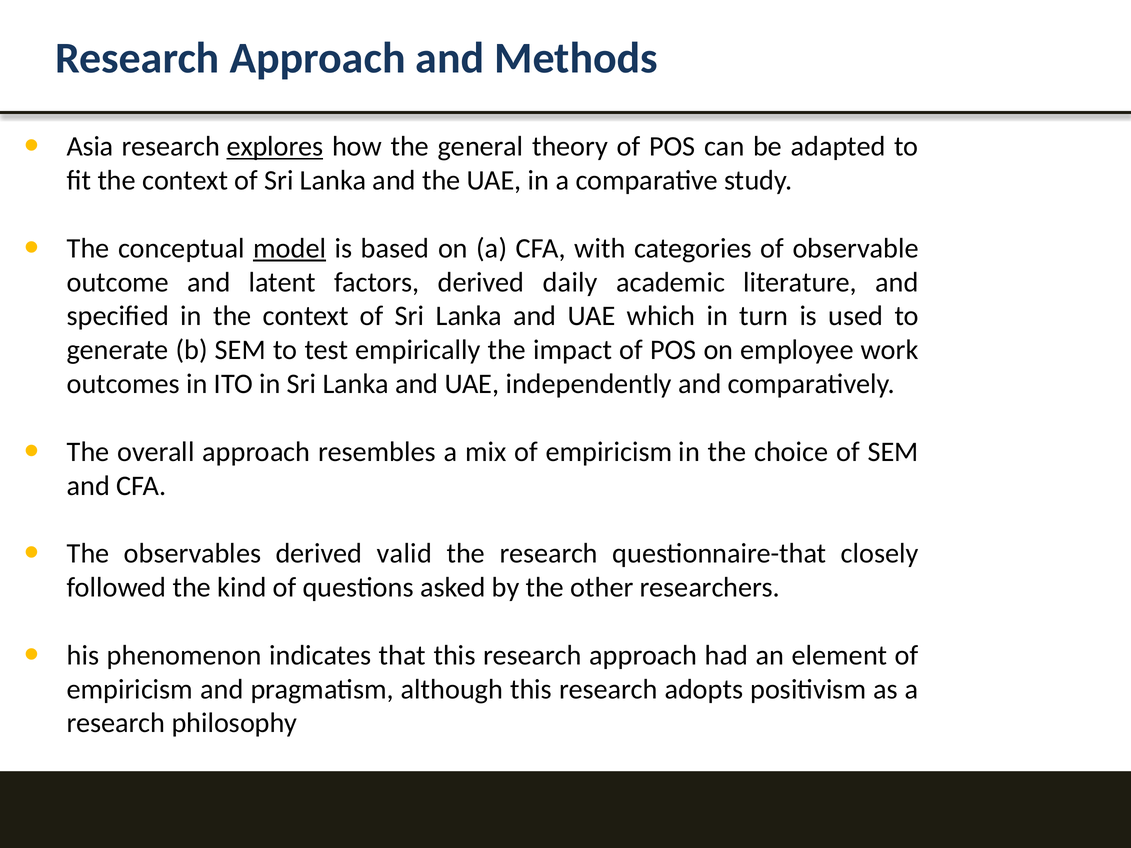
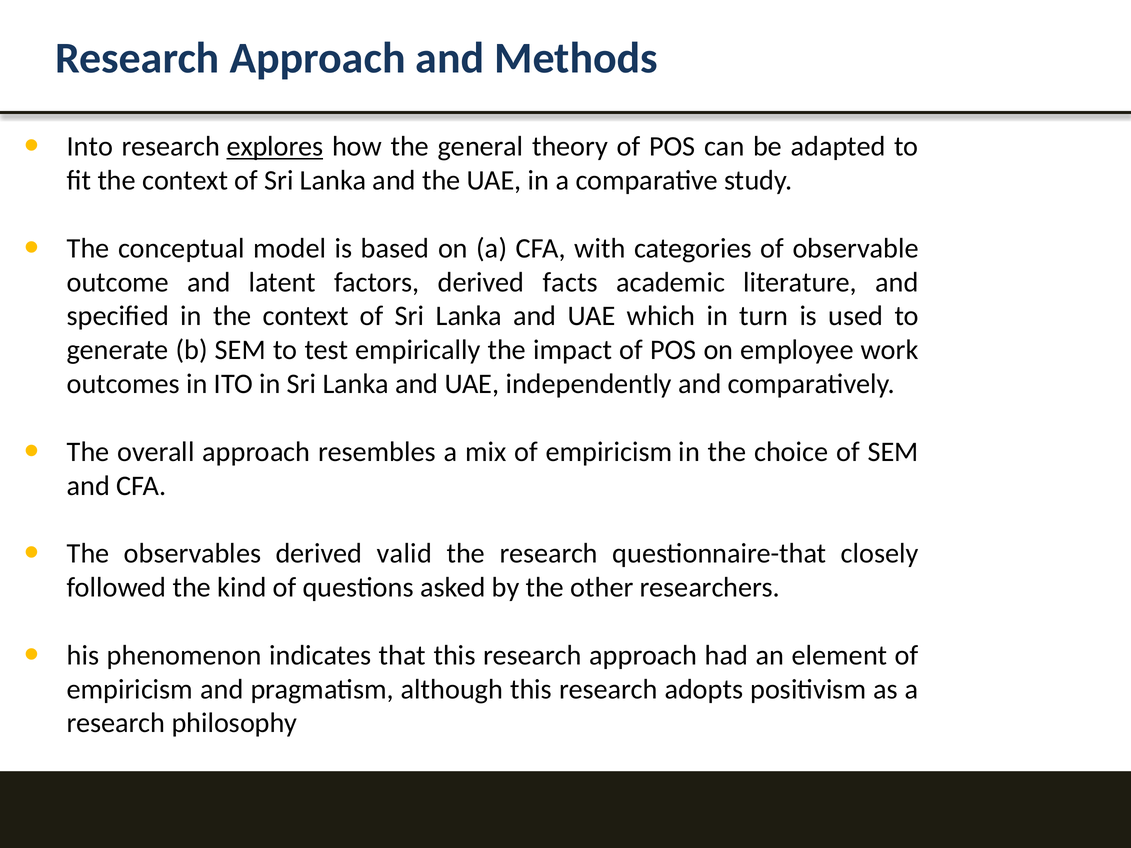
Asia: Asia -> Into (90, 147)
model underline: present -> none (290, 248)
daily: daily -> facts (570, 282)
